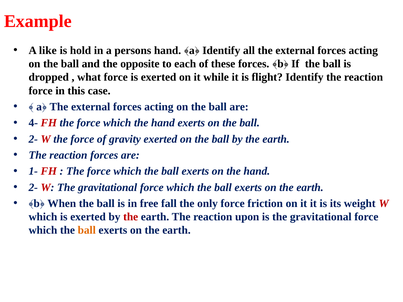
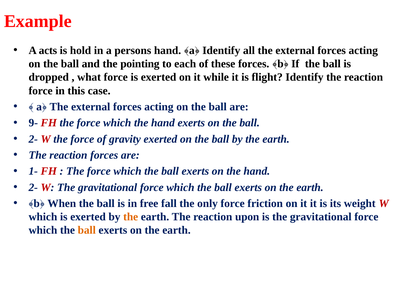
like: like -> acts (48, 50)
opposite: opposite -> pointing (140, 64)
4-: 4- -> 9- (33, 123)
the colour: red -> orange (131, 217)
